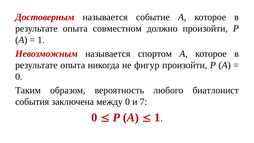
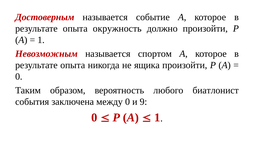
совместном: совместном -> окружность (117, 29)
фигур: фигур -> ящика (147, 65)
7: 7 -> 9 (143, 102)
